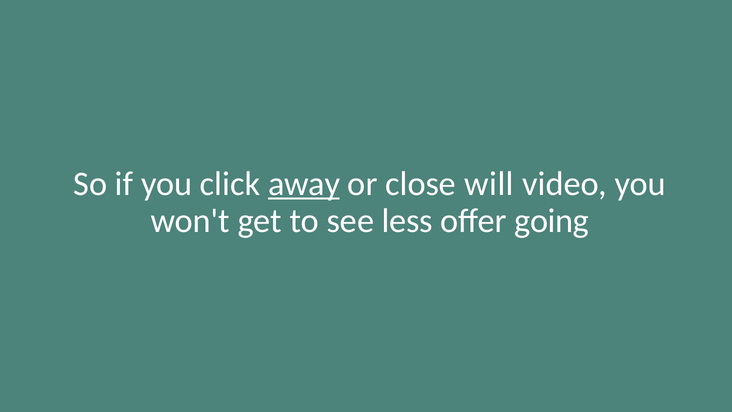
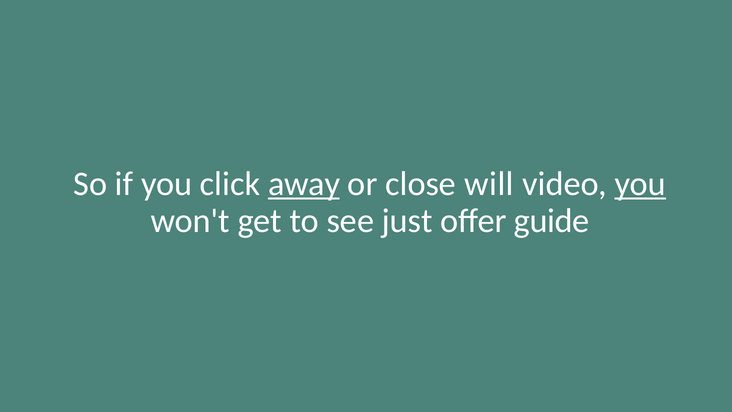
you underline: none -> present (640, 184)
less: less -> just (407, 221)
going: going -> guide (552, 221)
